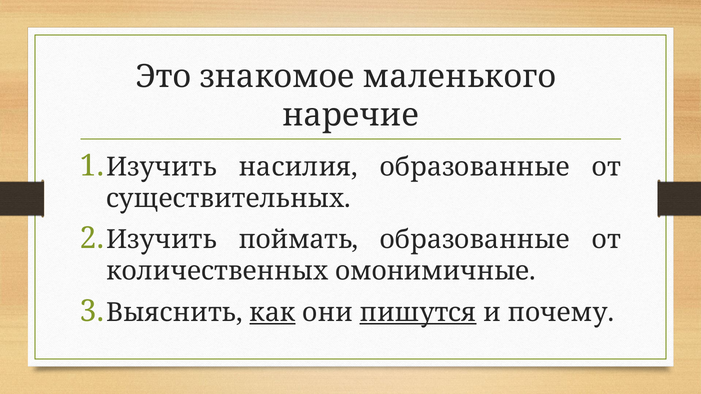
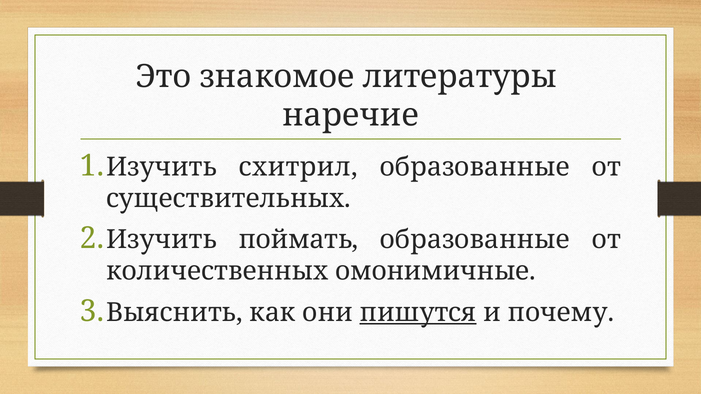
маленького: маленького -> литературы (460, 77)
насилия: насилия -> схитрил (298, 167)
как underline: present -> none (272, 313)
